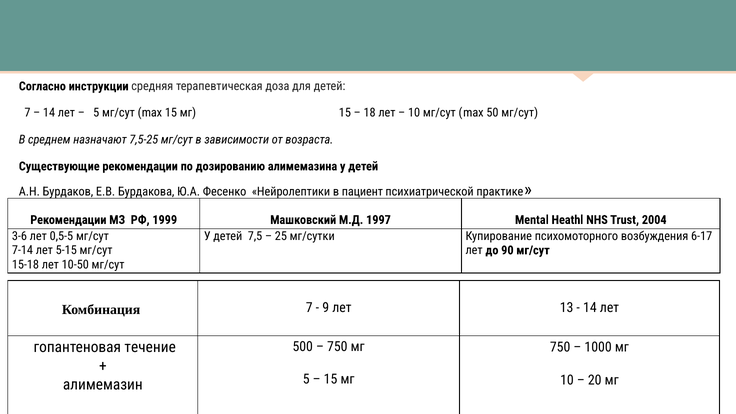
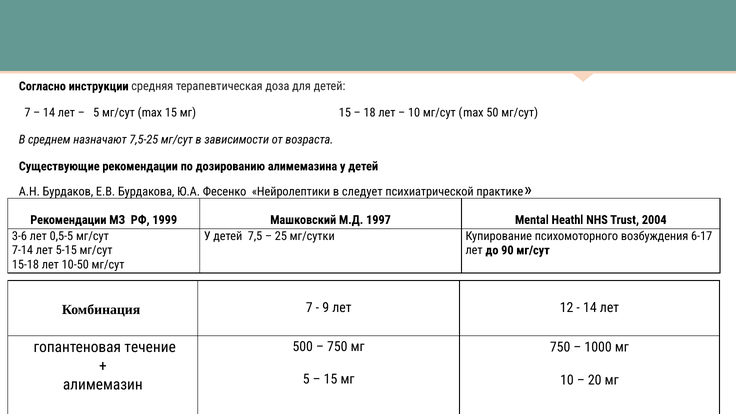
пациент: пациент -> следует (362, 192)
13: 13 -> 12 (567, 308)
